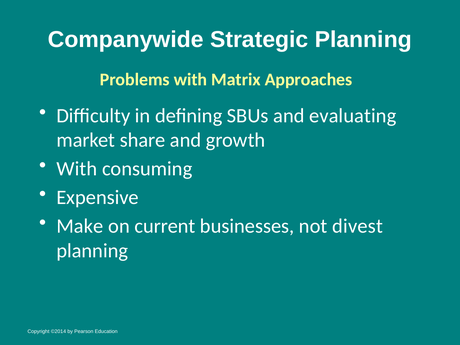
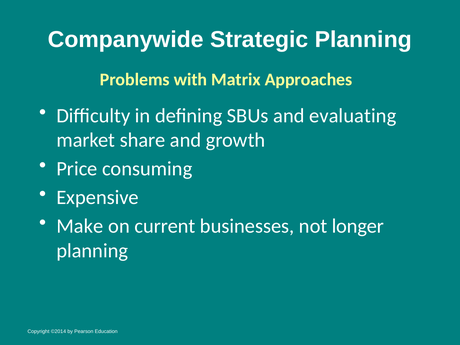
With: With -> Price (77, 169)
divest: divest -> longer (358, 226)
